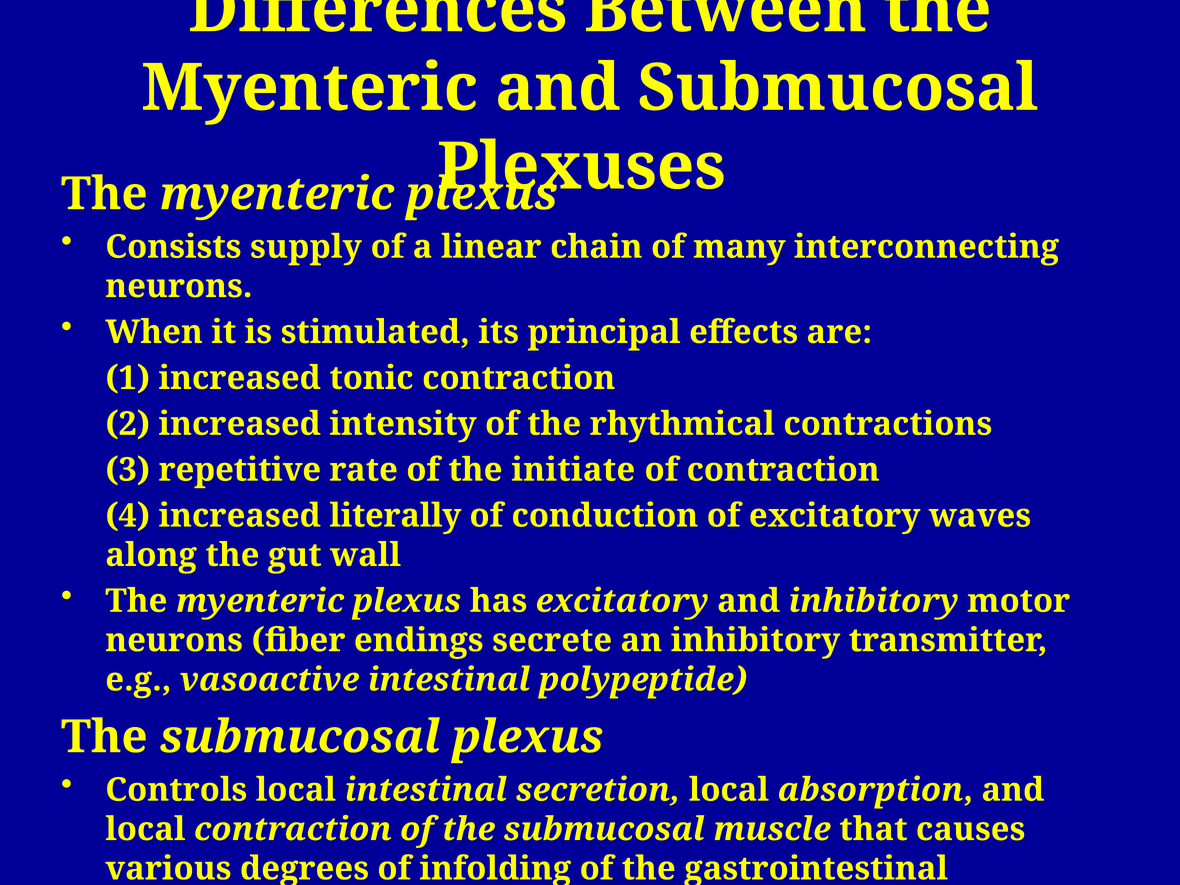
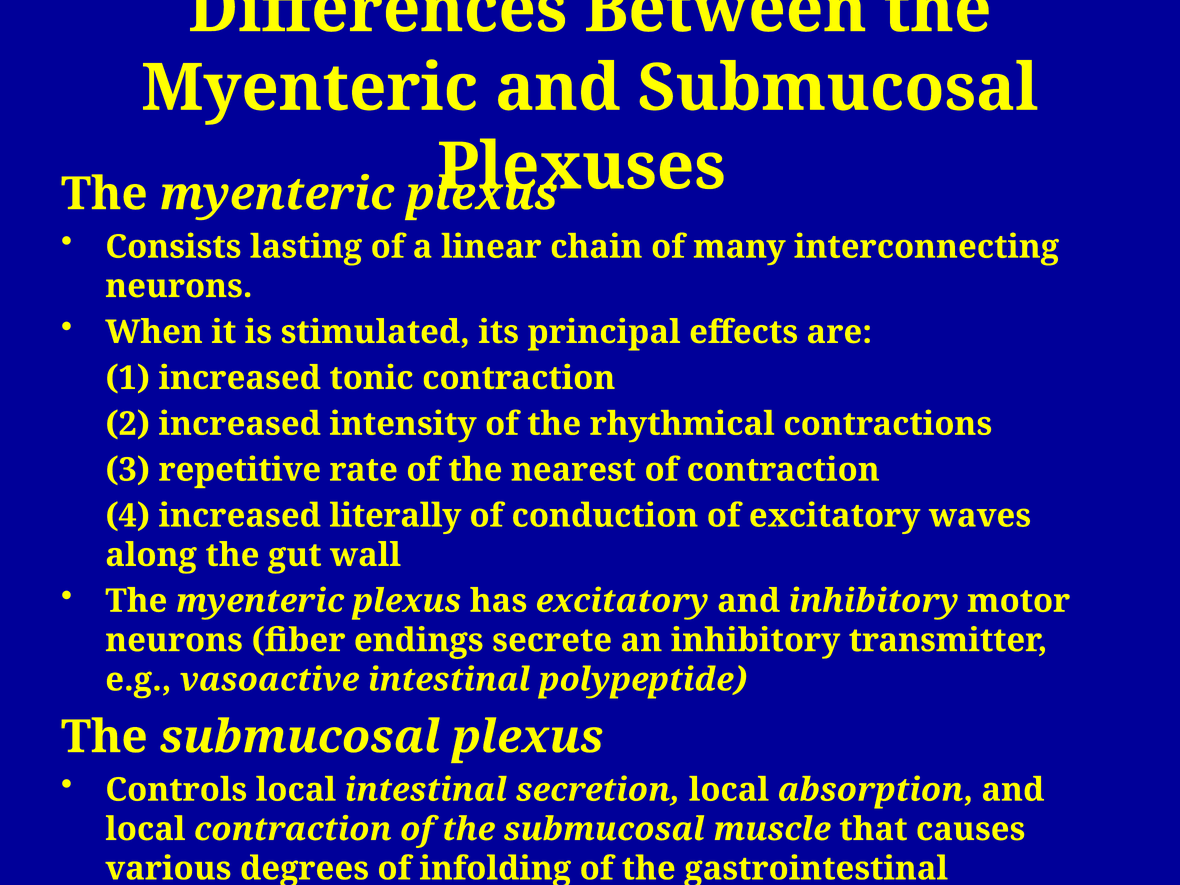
supply: supply -> lasting (306, 247)
initiate: initiate -> nearest (573, 470)
